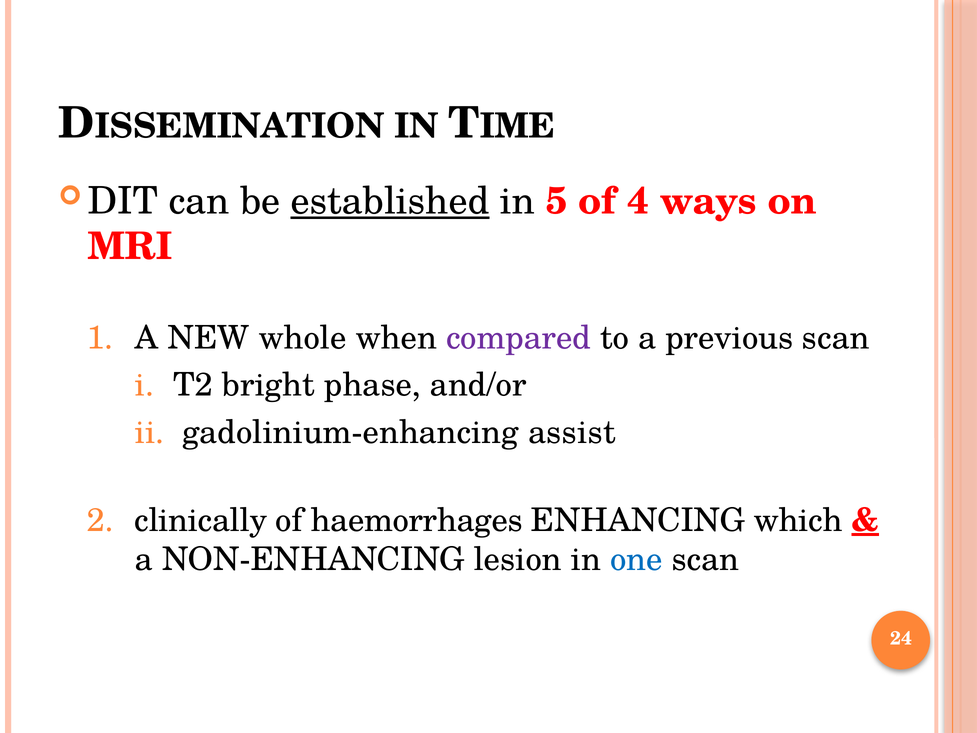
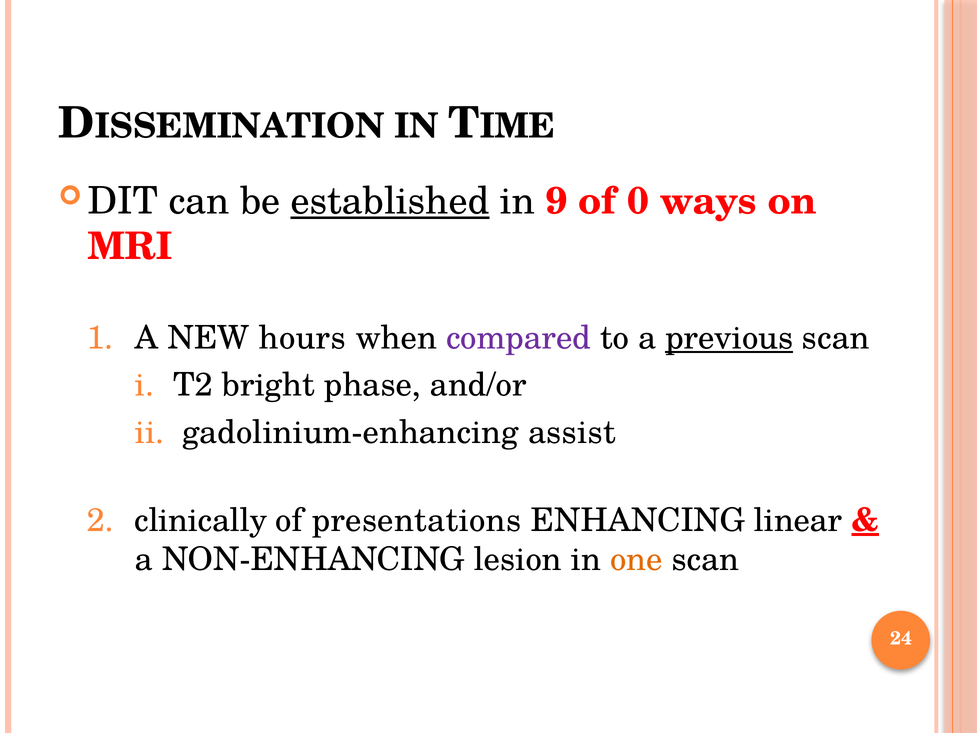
5: 5 -> 9 (557, 201)
4: 4 -> 0 (638, 201)
whole: whole -> hours (302, 338)
previous underline: none -> present (729, 338)
haemorrhages: haemorrhages -> presentations (416, 520)
which: which -> linear (798, 520)
one colour: blue -> orange (636, 559)
